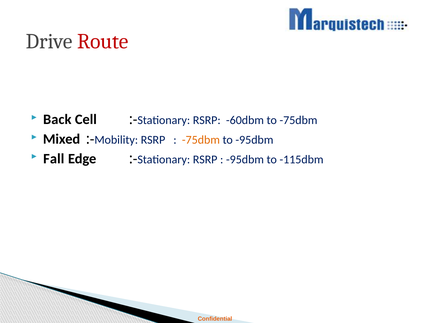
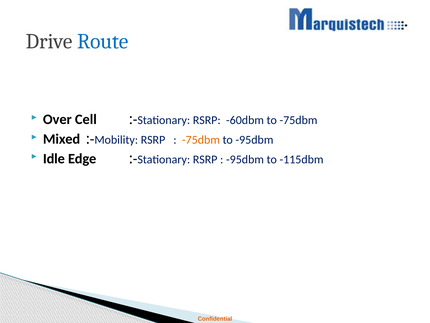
Route colour: red -> blue (103, 41)
Back: Back -> Over (57, 119)
Fall: Fall -> Idle (54, 158)
